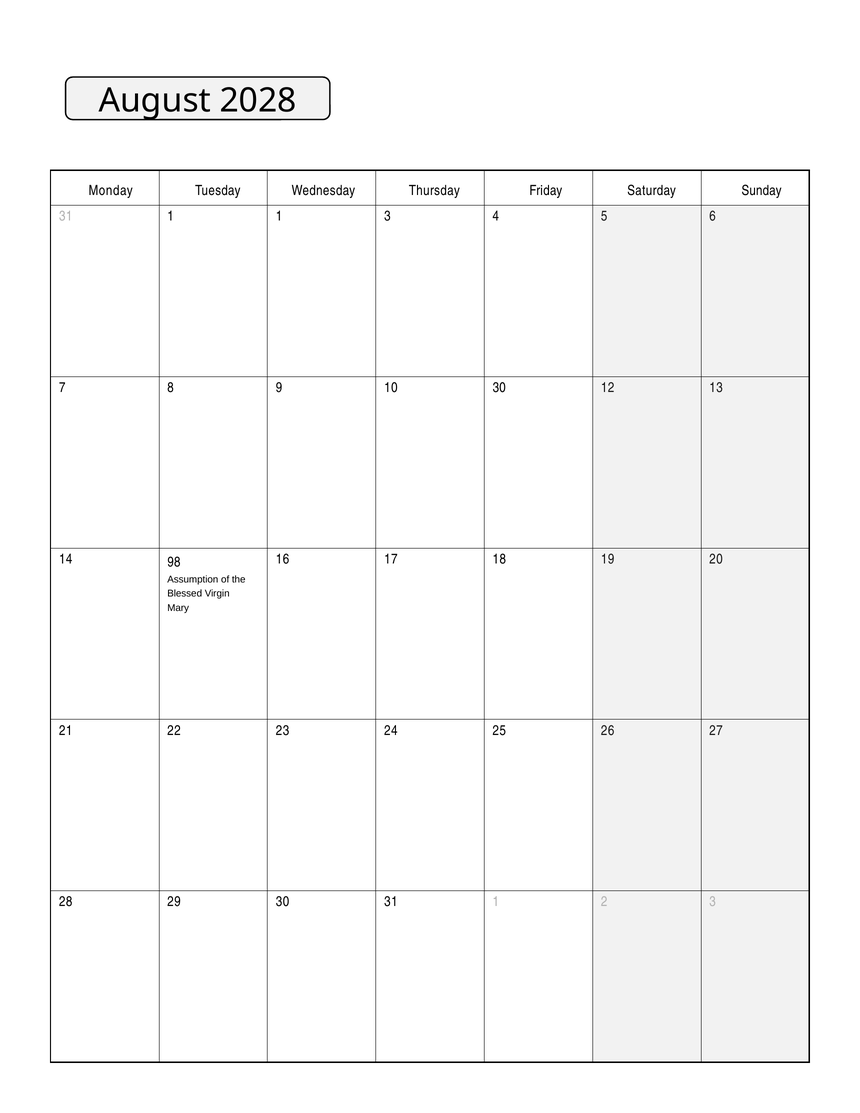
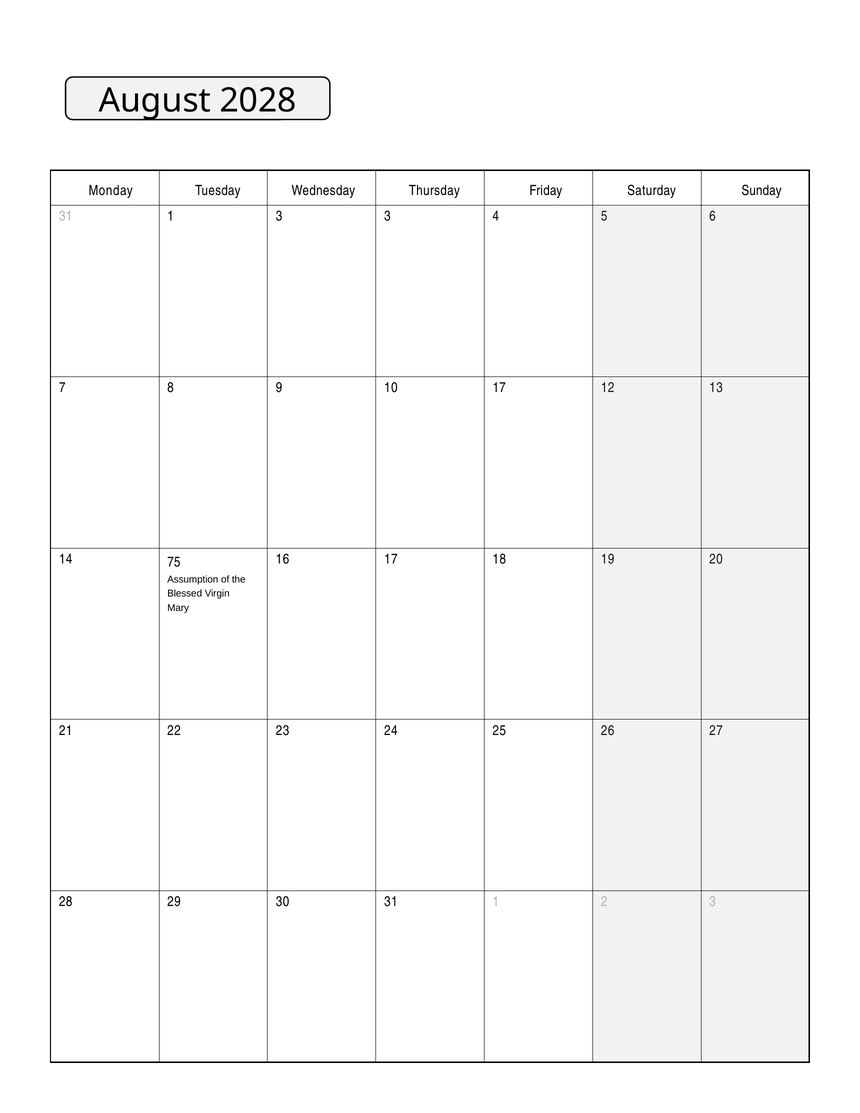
1 1: 1 -> 3 (279, 216)
10 30: 30 -> 17 (499, 387)
98: 98 -> 75 (174, 562)
